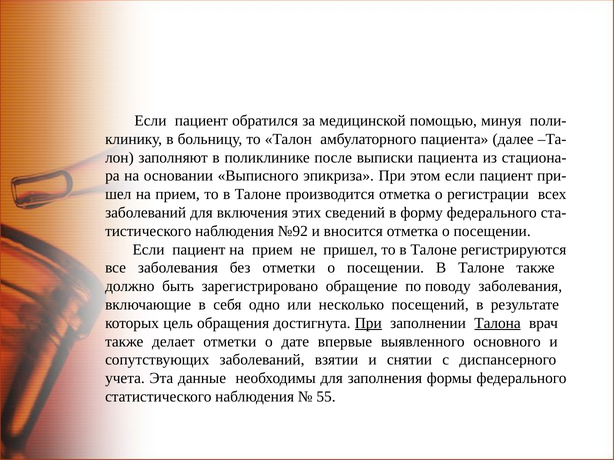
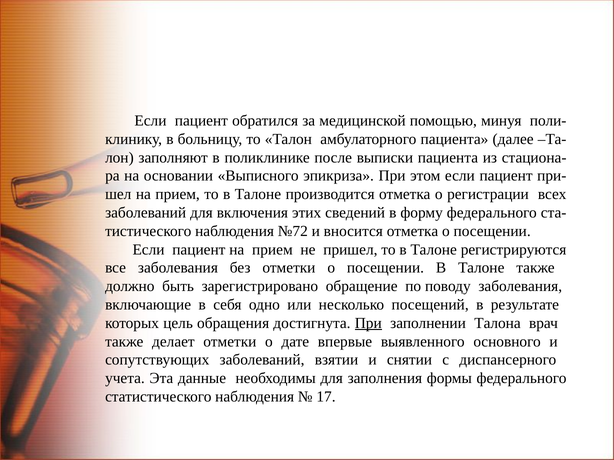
№92: №92 -> №72 (293, 231)
Талона underline: present -> none (498, 323)
55: 55 -> 17 (326, 397)
